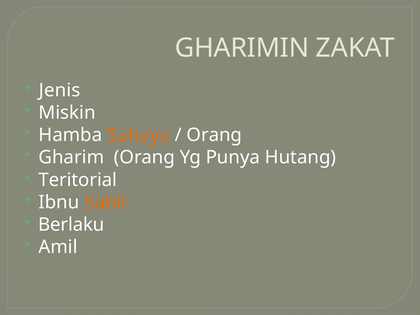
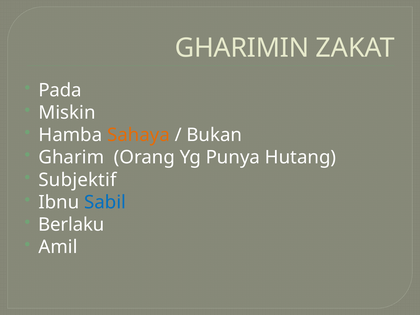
Jenis: Jenis -> Pada (60, 90)
Orang: Orang -> Bukan (214, 135)
Teritorial: Teritorial -> Subjektif (78, 180)
Sabil colour: orange -> blue (105, 202)
